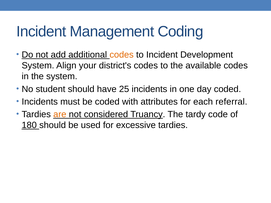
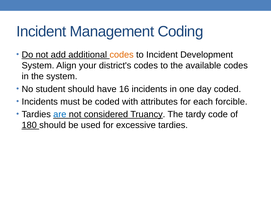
25: 25 -> 16 (124, 89)
referral: referral -> forcible (231, 102)
are colour: orange -> blue (60, 114)
